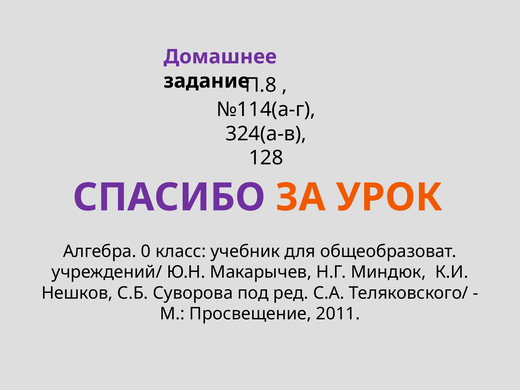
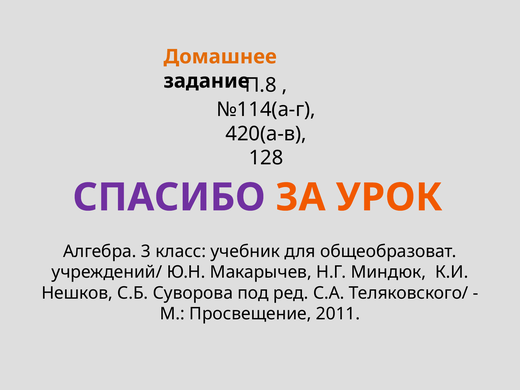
Домашнее colour: purple -> orange (220, 57)
324(а-в: 324(а-в -> 420(а-в (266, 134)
0: 0 -> 3 (146, 251)
